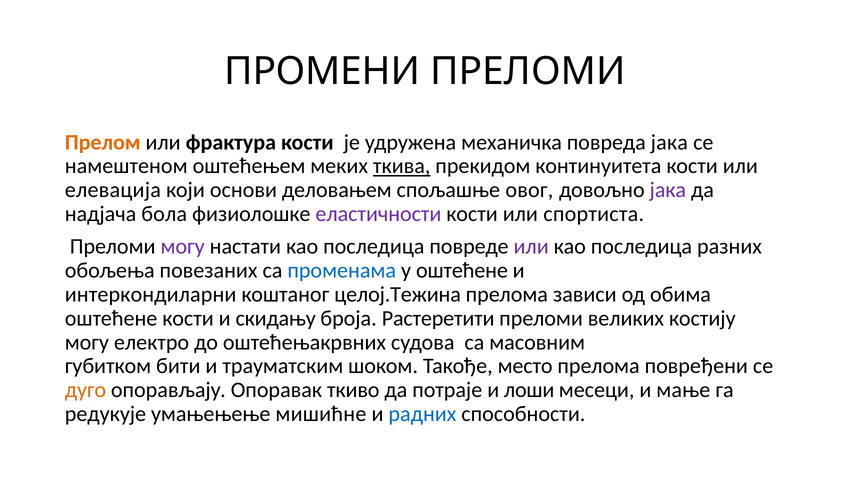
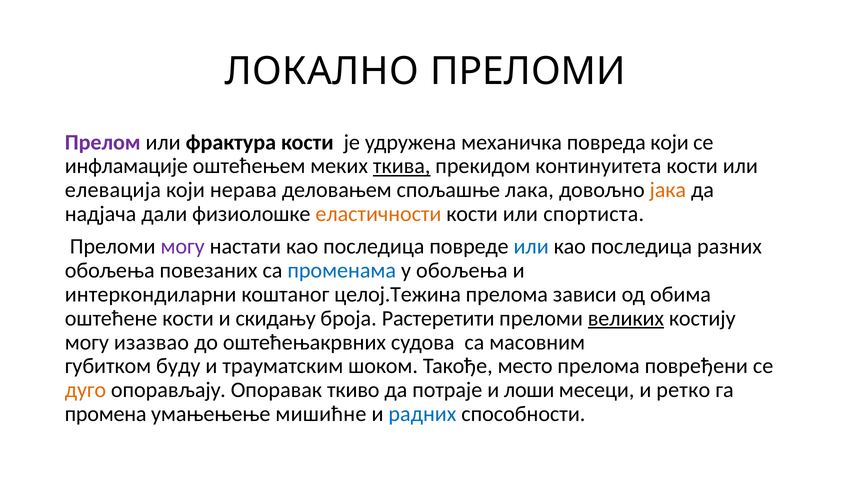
ПРОМЕНИ: ПРОМЕНИ -> ЛОКАЛНО (322, 71)
Прелом colour: orange -> purple (103, 142)
повреда јака: јака -> који (670, 142)
намештеном: намештеном -> инфламације (126, 166)
основи: основи -> нерава (243, 190)
овог: овог -> лака (529, 190)
јака colour: purple -> orange (668, 190)
бола: бола -> дали (164, 214)
еластичности colour: purple -> orange (378, 214)
или colour: purple -> blue (531, 247)
у оштећене: оштећене -> обољења (462, 271)
великих underline: none -> present (626, 318)
електро: електро -> изазвао (151, 342)
бити: бити -> буду (178, 366)
мање: мање -> ретко (683, 390)
редукује: редукује -> промена (106, 414)
